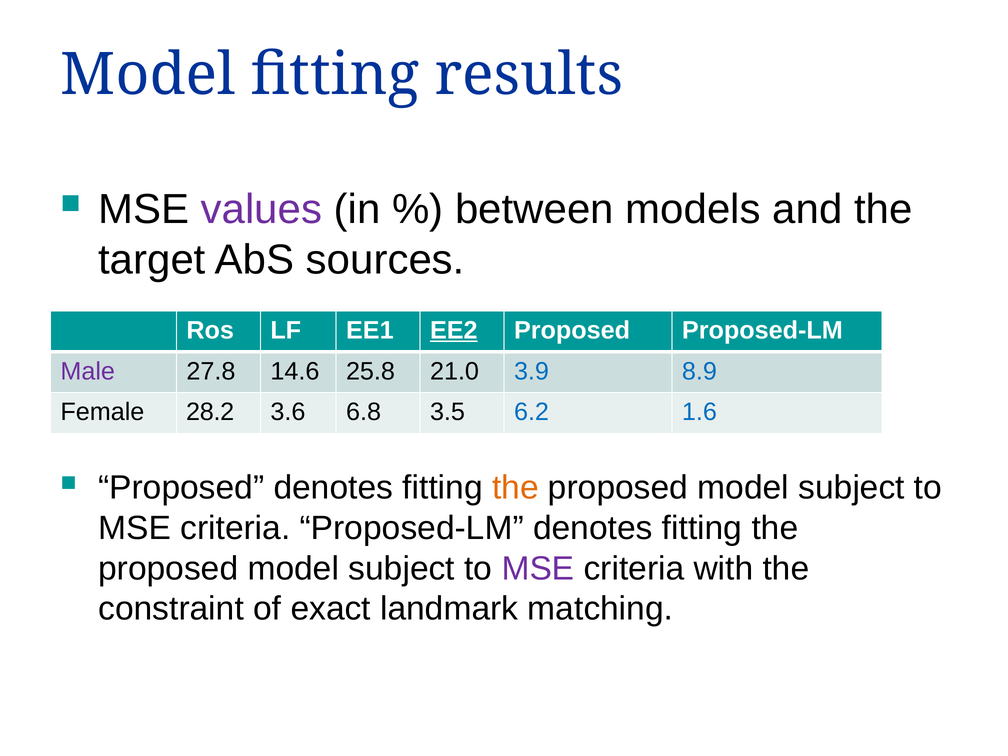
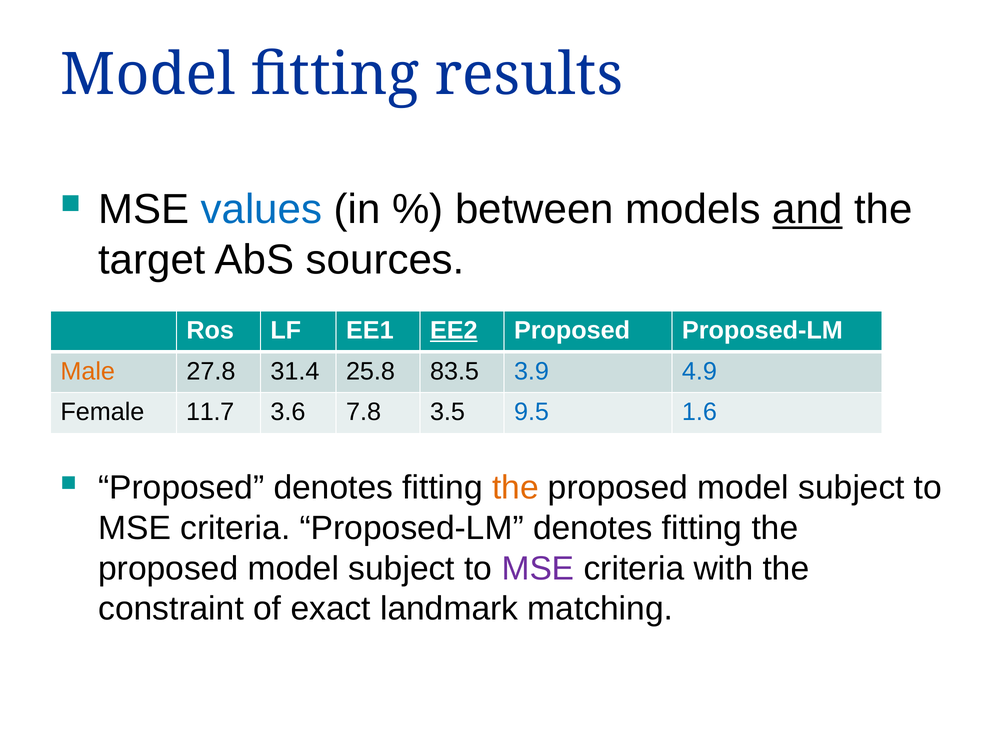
values colour: purple -> blue (261, 210)
and underline: none -> present (807, 210)
Male colour: purple -> orange (88, 371)
14.6: 14.6 -> 31.4 (295, 371)
21.0: 21.0 -> 83.5 (455, 371)
8.9: 8.9 -> 4.9 (699, 371)
28.2: 28.2 -> 11.7 (210, 412)
6.8: 6.8 -> 7.8 (364, 412)
6.2: 6.2 -> 9.5 (531, 412)
